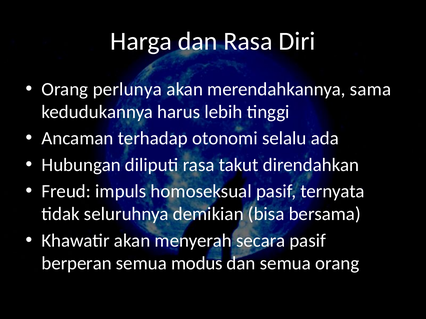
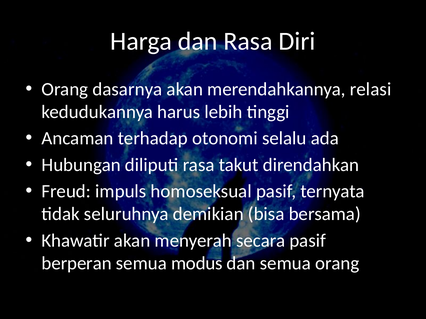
perlunya: perlunya -> dasarnya (127, 89)
sama: sama -> relasi (371, 89)
